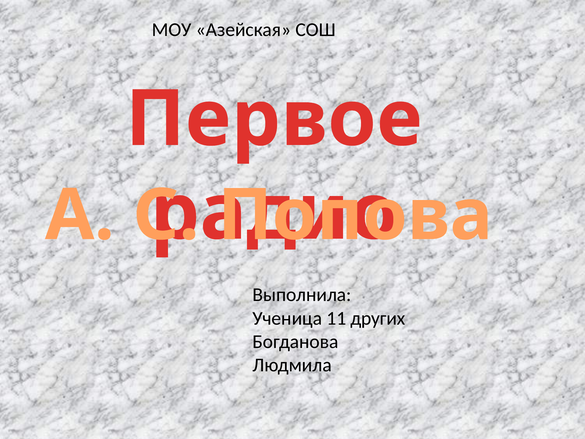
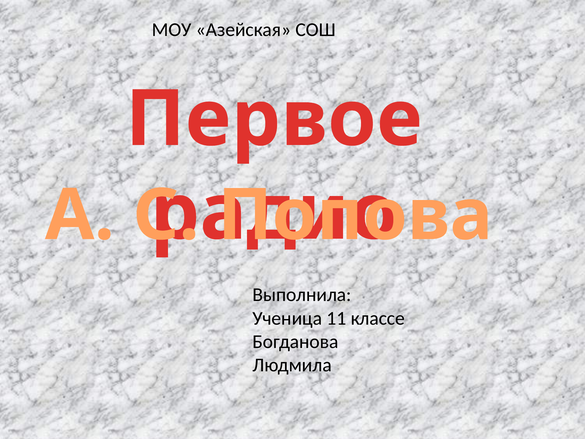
других: других -> классе (378, 318)
